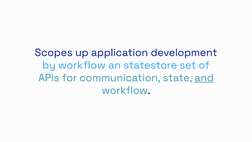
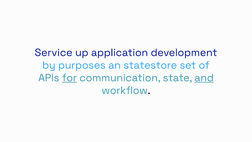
Scopes: Scopes -> Service (54, 52)
by workflow: workflow -> purposes (82, 65)
for underline: none -> present (69, 78)
